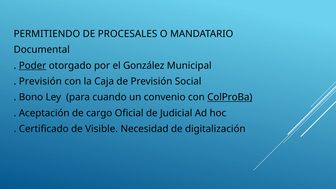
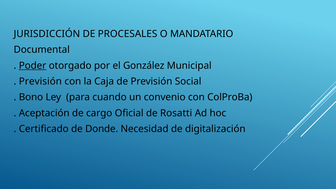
PERMITIENDO: PERMITIENDO -> JURISDICCIÓN (47, 34)
ColProBa underline: present -> none (230, 97)
Judicial: Judicial -> Rosatti (176, 113)
Visible: Visible -> Donde (102, 129)
